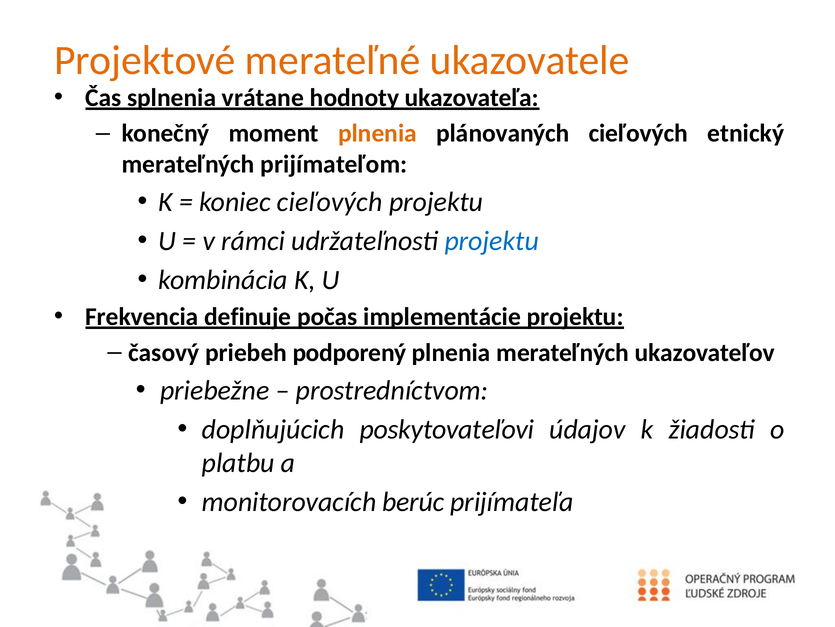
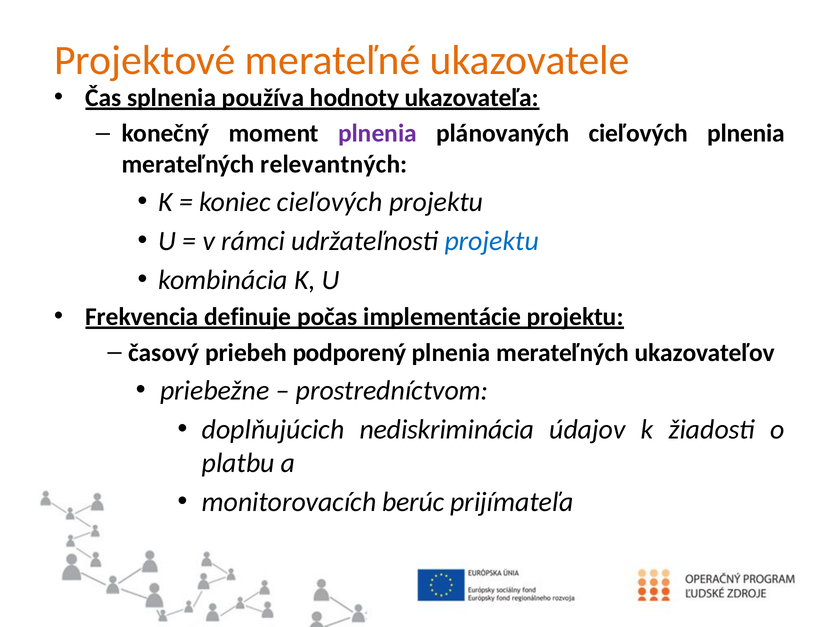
vrátane: vrátane -> používa (263, 98)
plnenia colour: orange -> purple (377, 133)
cieľových etnický: etnický -> plnenia (746, 133)
prijímateľom: prijímateľom -> relevantných (334, 164)
poskytovateľovi: poskytovateľovi -> nediskriminácia (447, 429)
